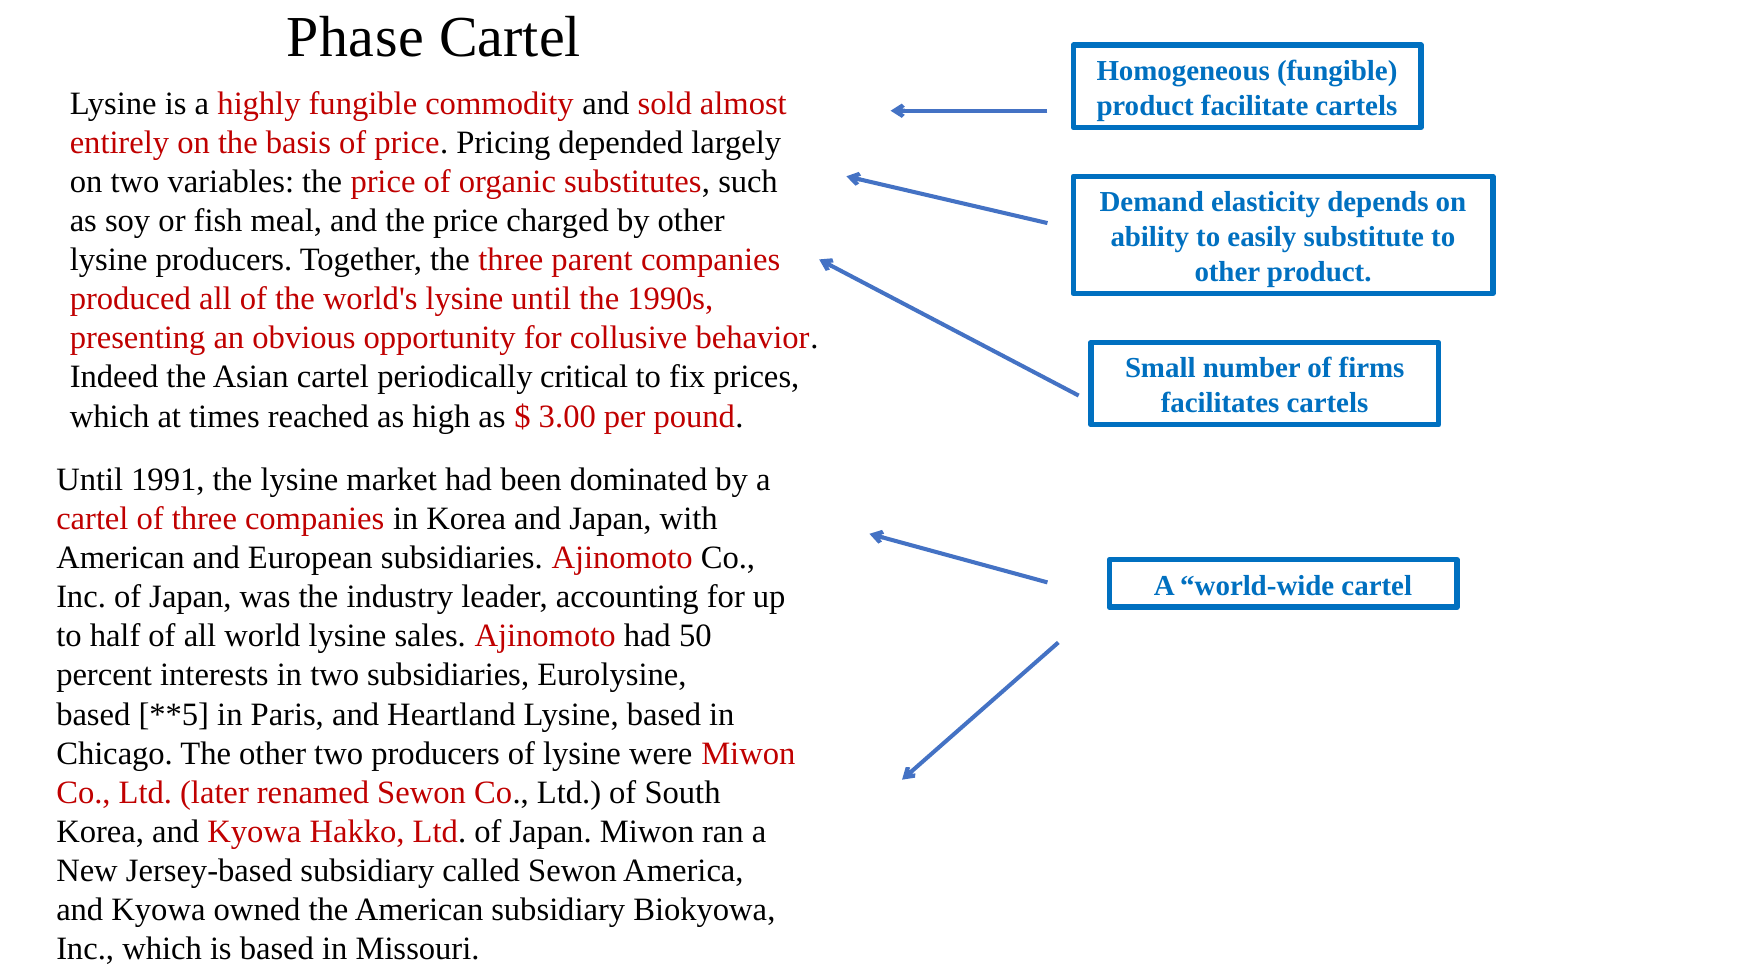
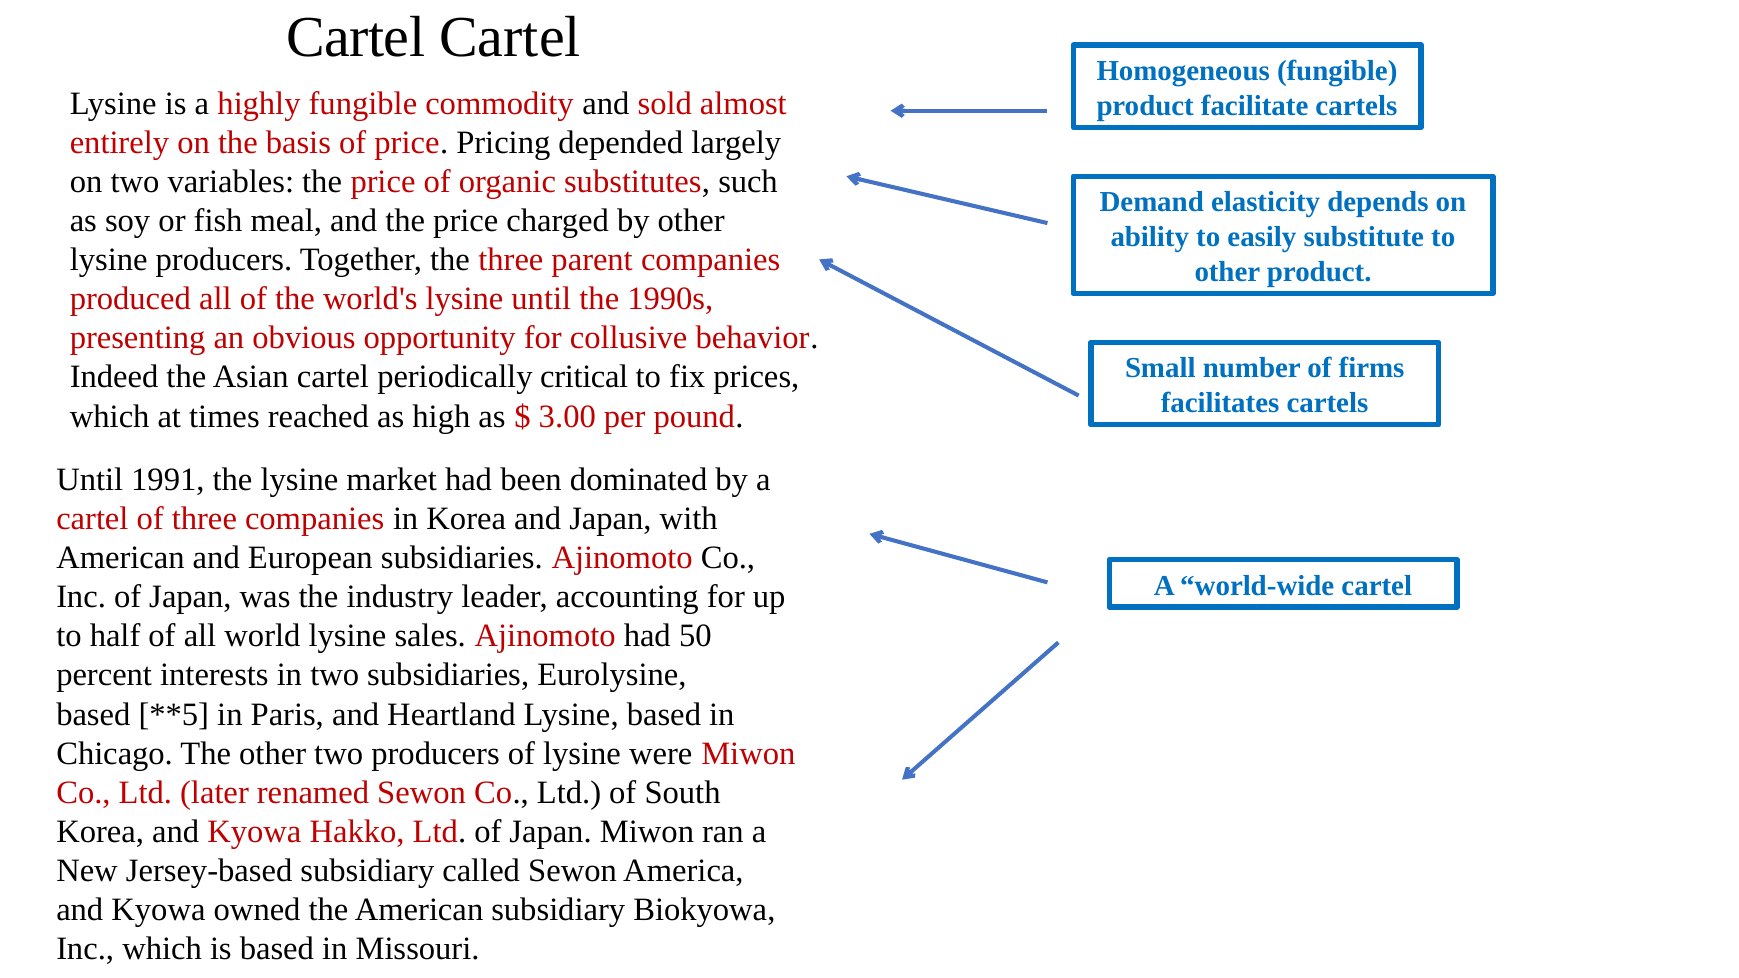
Phase: Phase -> Cartel (356, 37)
